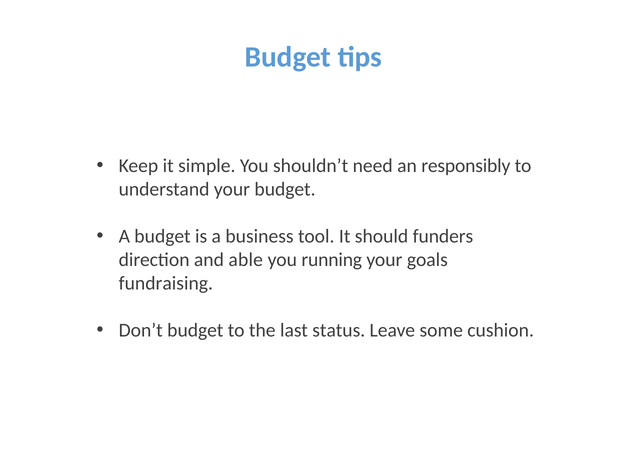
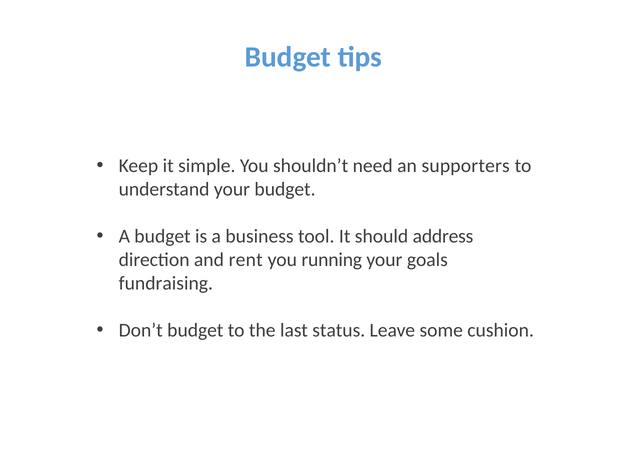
responsibly: responsibly -> supporters (466, 166)
funders: funders -> address (443, 236)
able: able -> rent (246, 260)
